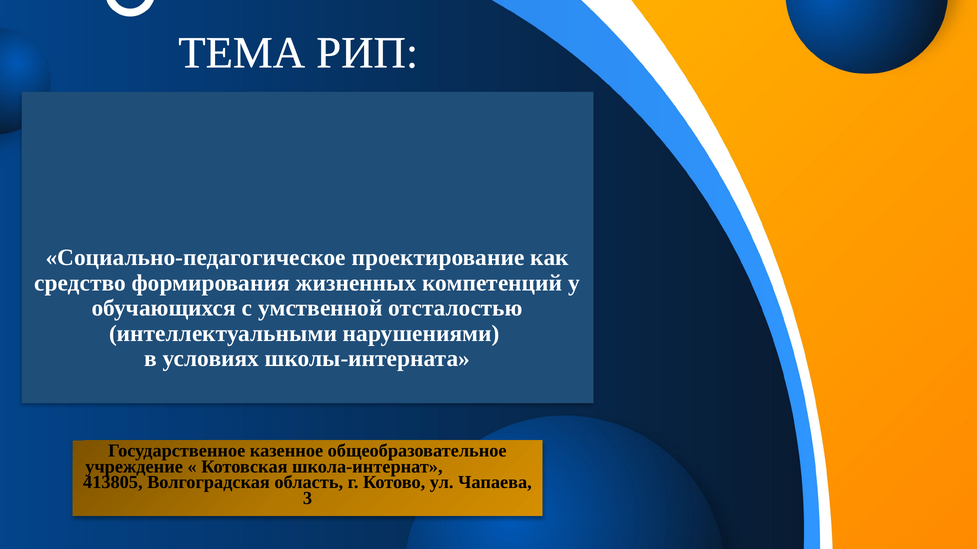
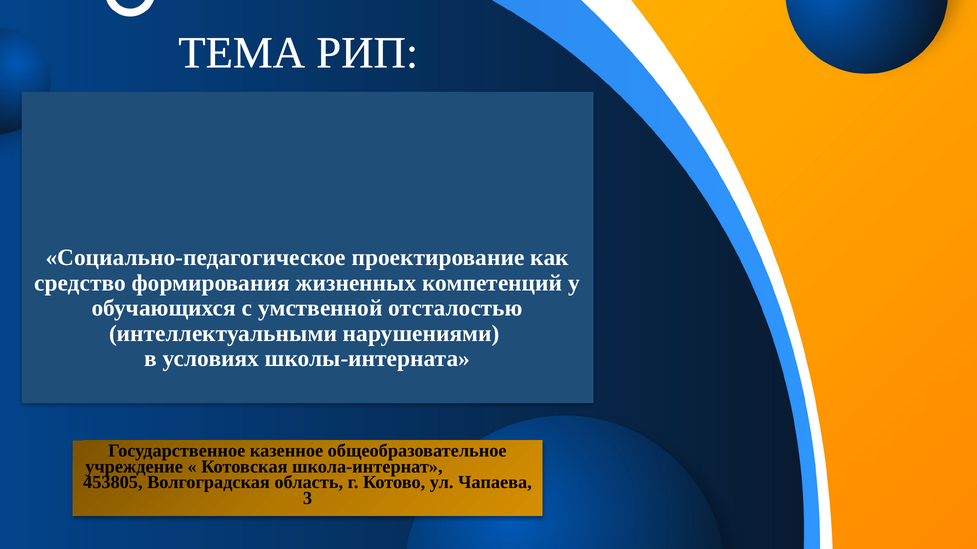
413805: 413805 -> 453805 (113, 483)
